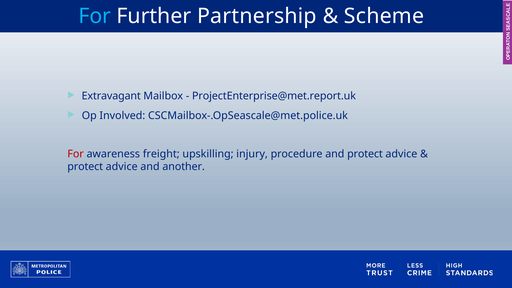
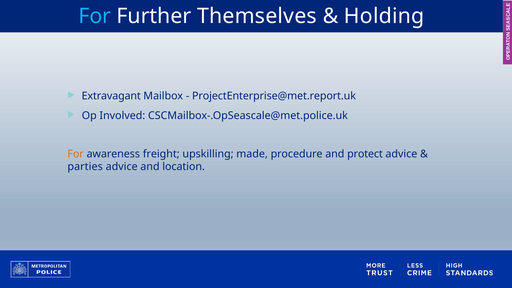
Partnership: Partnership -> Themselves (257, 16)
Scheme: Scheme -> Holding (384, 16)
For colour: red -> orange (76, 154)
injury: injury -> made (252, 154)
protect: protect -> parties (85, 167)
another: another -> location (184, 167)
